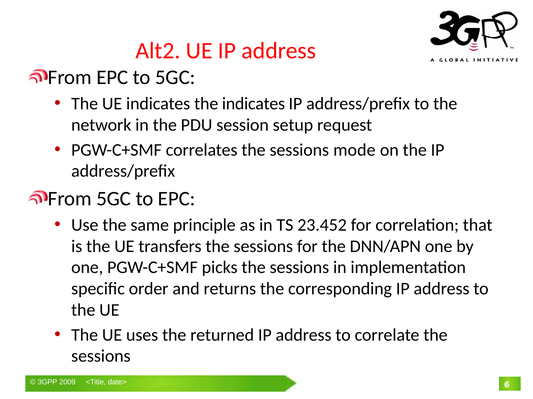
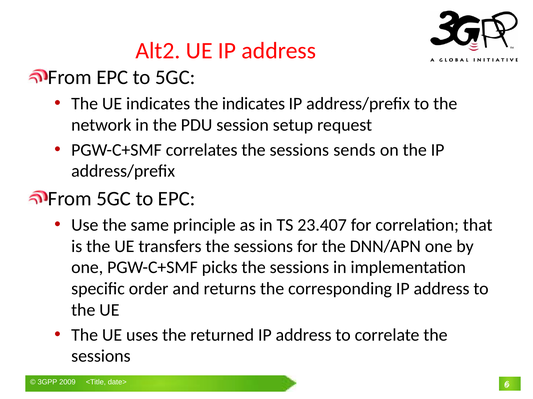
mode: mode -> sends (354, 150)
23.452: 23.452 -> 23.407 (322, 225)
